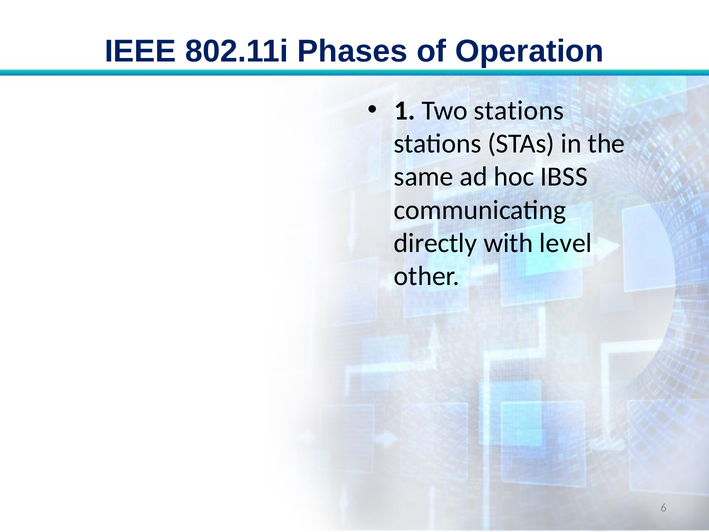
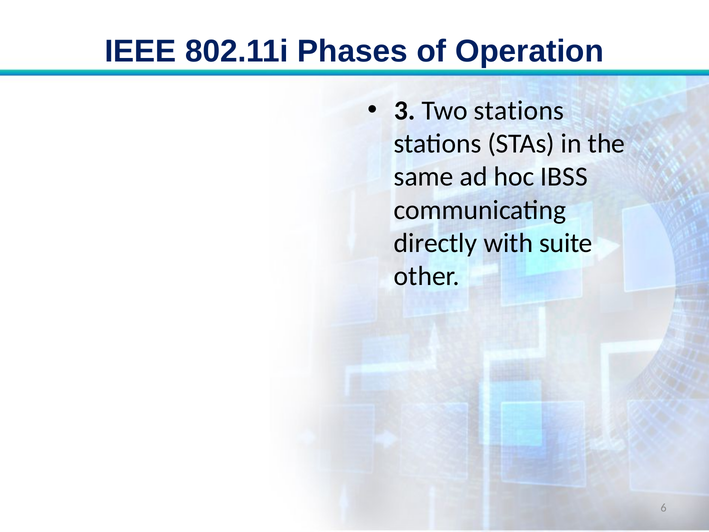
1: 1 -> 3 (405, 111)
level: level -> suite (566, 243)
